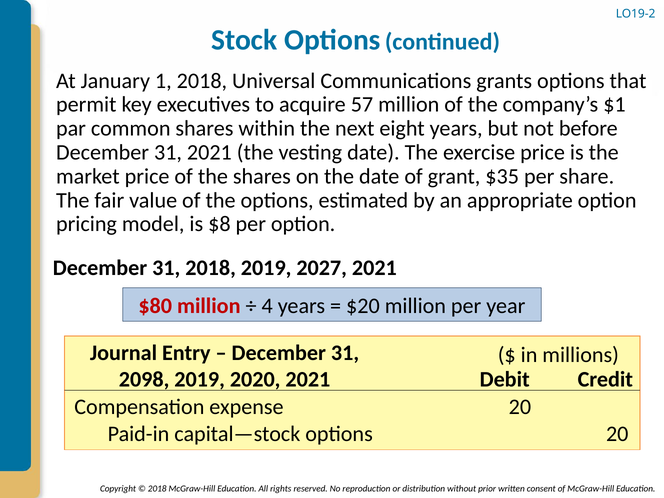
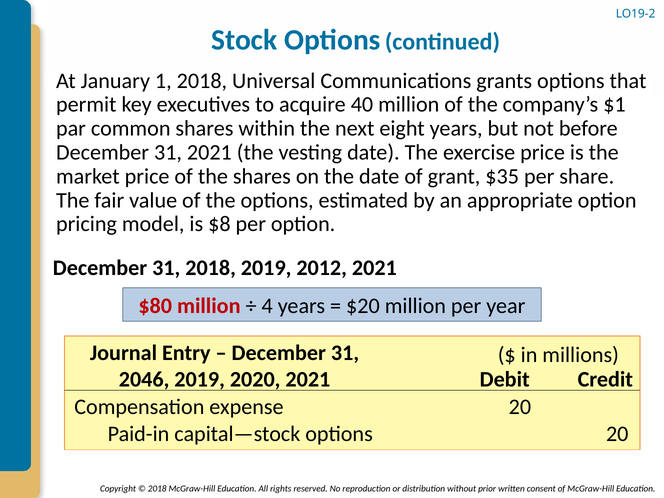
57: 57 -> 40 (362, 105)
2027: 2027 -> 2012 (322, 268)
2098: 2098 -> 2046 (144, 379)
